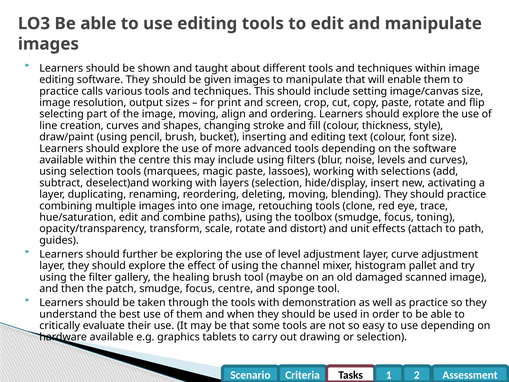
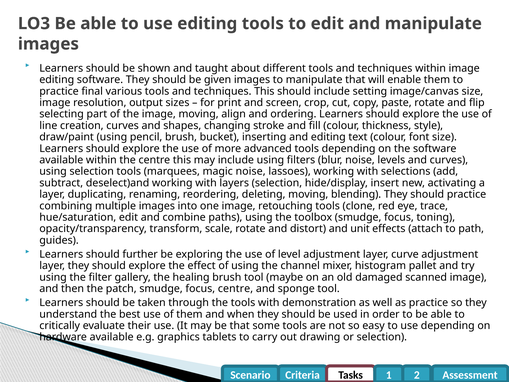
calls: calls -> final (92, 91)
magic paste: paste -> noise (251, 171)
